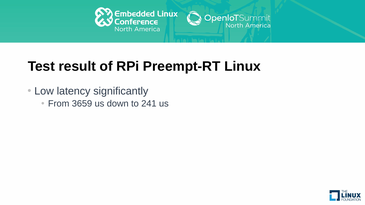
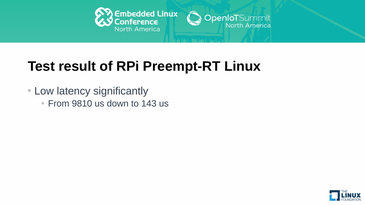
3659: 3659 -> 9810 (82, 104)
241: 241 -> 143 (149, 104)
